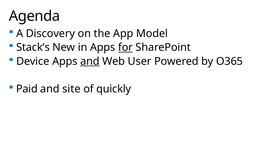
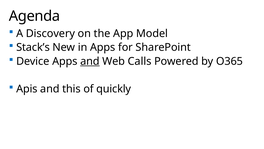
for underline: present -> none (125, 47)
User: User -> Calls (140, 61)
Paid: Paid -> Apis (27, 89)
site: site -> this (71, 89)
